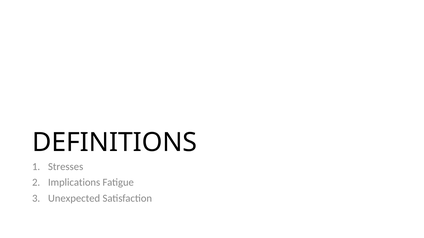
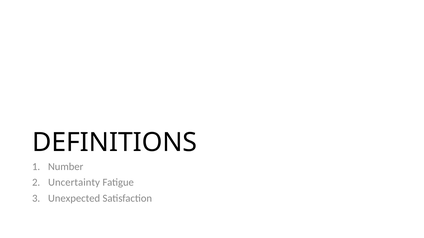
Stresses: Stresses -> Number (66, 167)
Implications: Implications -> Uncertainty (74, 183)
